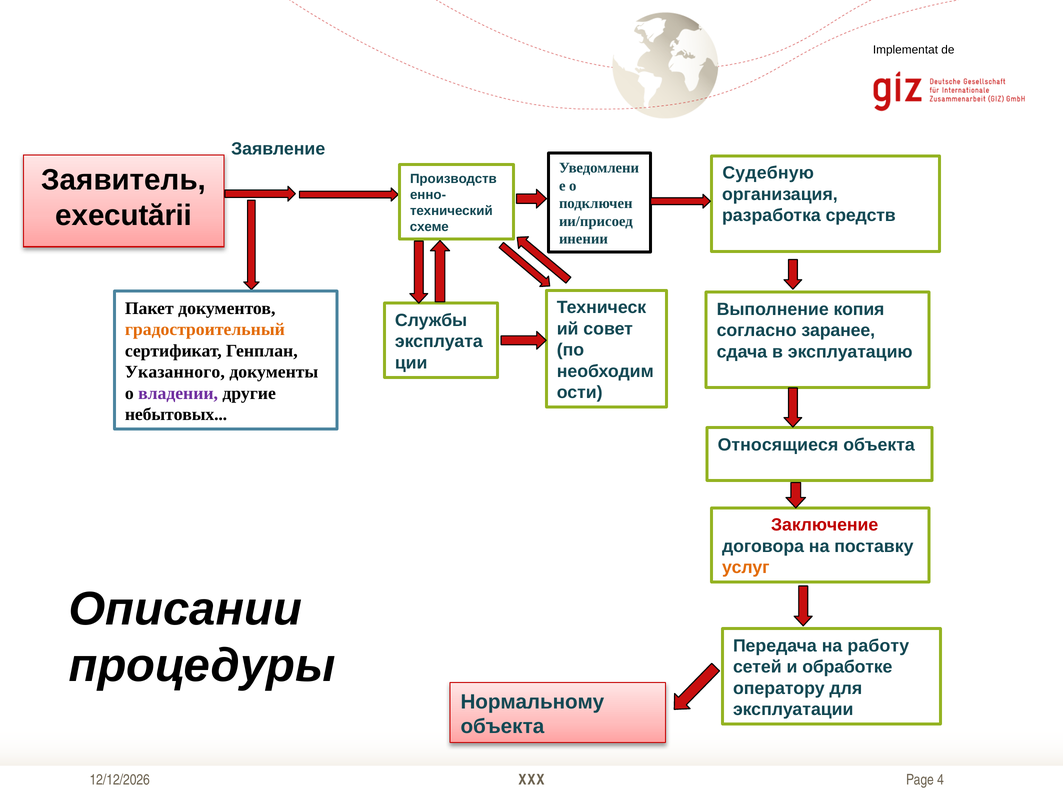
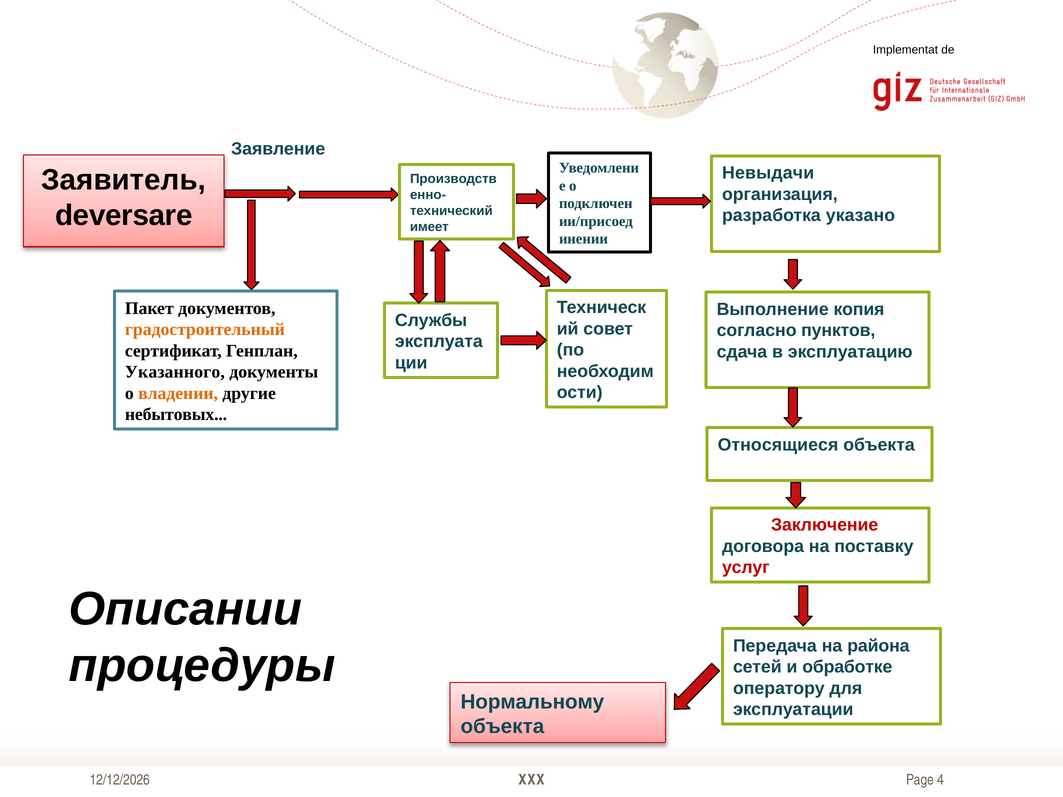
Судебную: Судебную -> Невыдачи (768, 173)
executării: executării -> deversare (124, 215)
средств: средств -> указано (860, 216)
схеме: схеме -> имеет (429, 227)
заранее: заранее -> пунктов (838, 331)
владении colour: purple -> orange (178, 393)
услуг colour: orange -> red (746, 568)
работу: работу -> района (878, 646)
